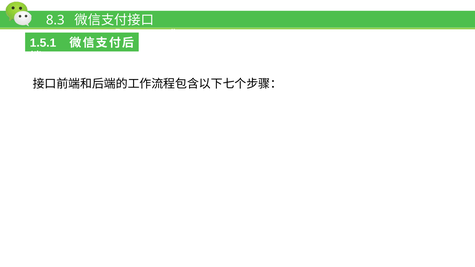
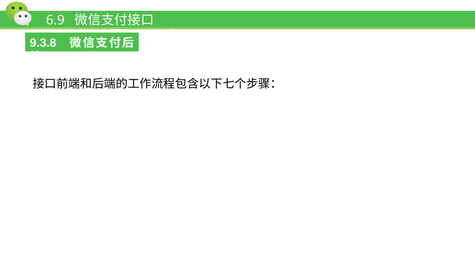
8.3: 8.3 -> 6.9 (55, 20)
1.5.1: 1.5.1 -> 9.3.8 (43, 43)
